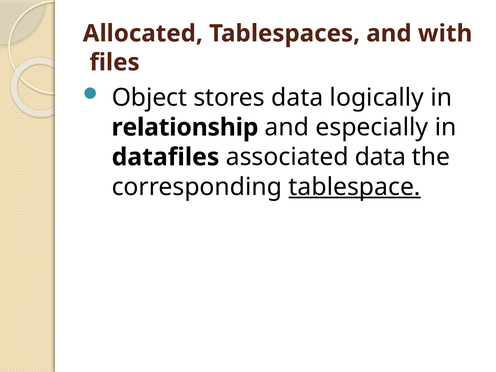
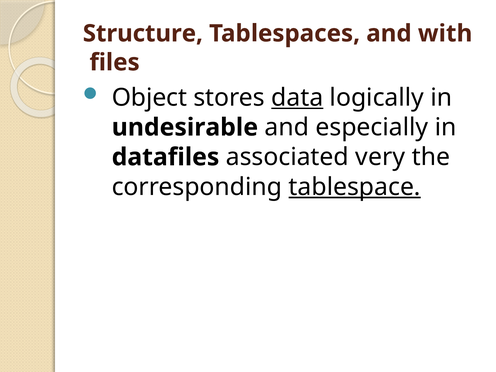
Allocated: Allocated -> Structure (143, 33)
data underline: none -> present (297, 98)
relationship: relationship -> undesirable (185, 127)
associated data: data -> very (380, 157)
